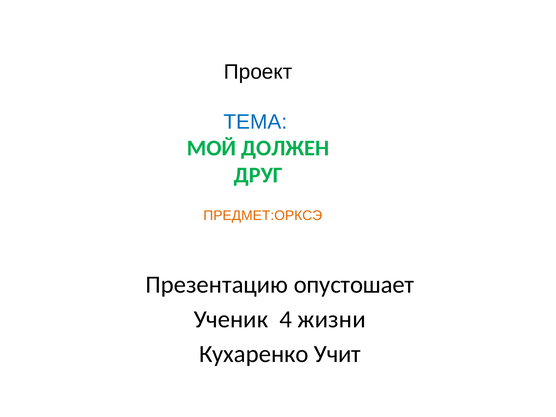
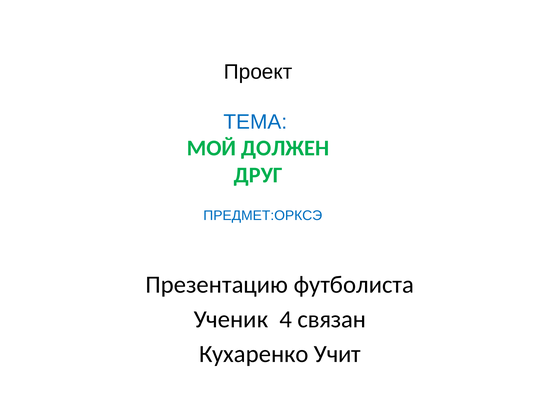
ПРЕДМЕТ:ОРКСЭ colour: orange -> blue (263, 215)
опустошает: опустошает -> футболиста (354, 285)
жизни: жизни -> связан (332, 319)
